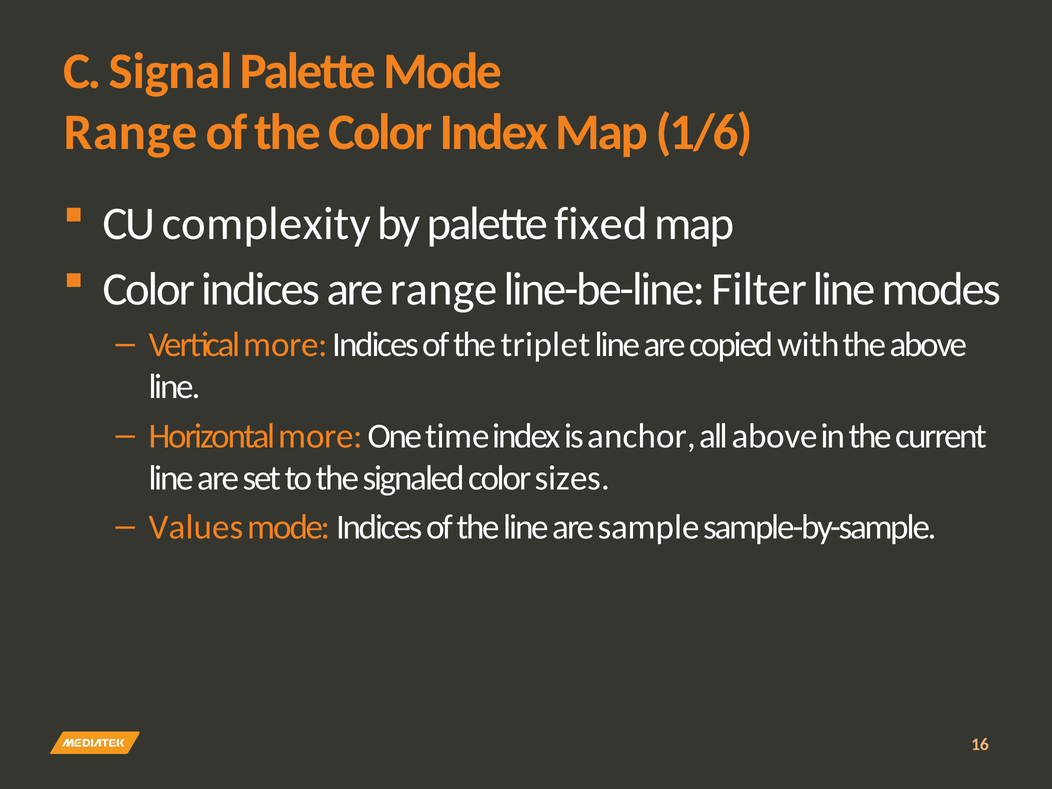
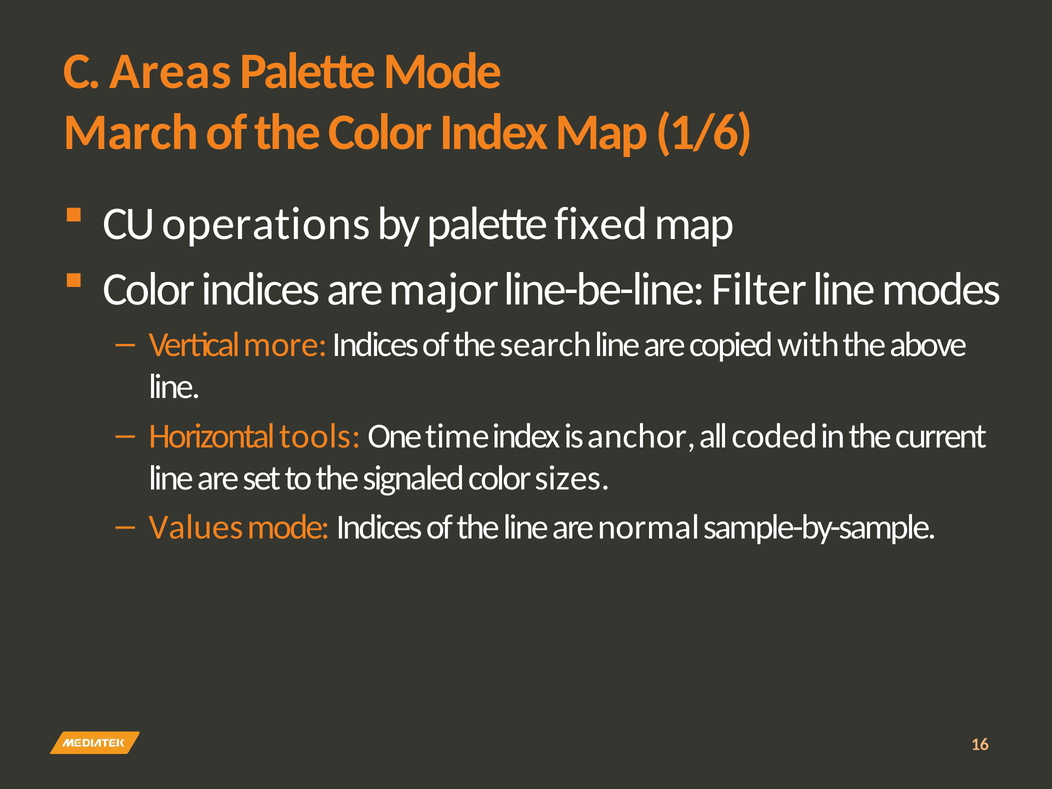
Signal: Signal -> Areas (170, 71)
Range: Range -> March (131, 133)
complexity: complexity -> operations (266, 224)
are range: range -> major (444, 290)
triplet: triplet -> search (546, 345)
Horizontal more: more -> tools (320, 436)
all above: above -> coded (775, 436)
sample: sample -> normal (649, 527)
